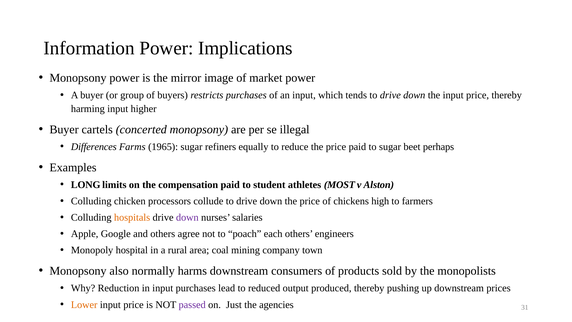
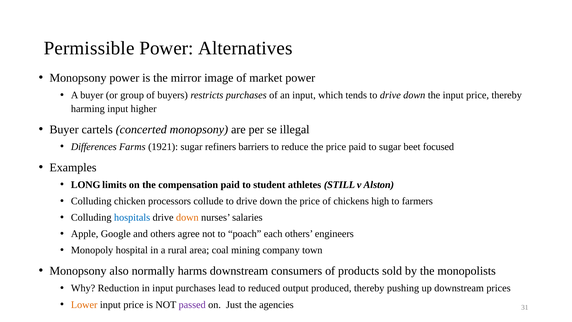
Information: Information -> Permissible (89, 48)
Implications: Implications -> Alternatives (245, 48)
1965: 1965 -> 1921 (163, 147)
equally: equally -> barriers (254, 147)
perhaps: perhaps -> focused (439, 147)
MOST: MOST -> STILL (339, 185)
hospitals colour: orange -> blue (132, 217)
down colour: purple -> orange (187, 217)
